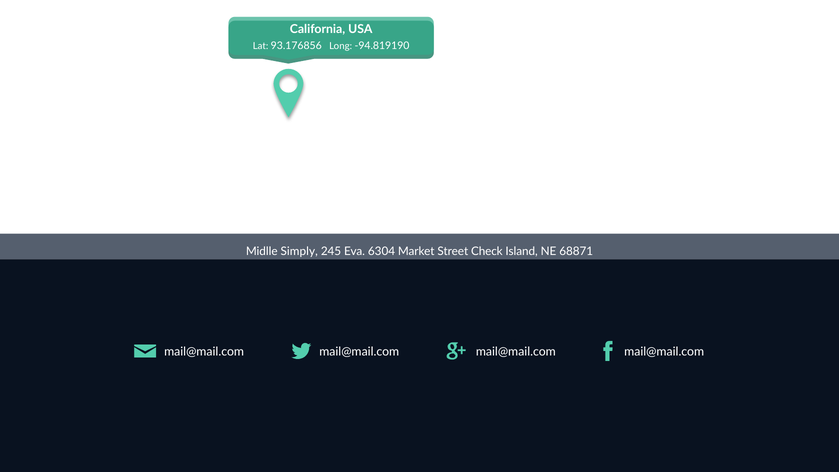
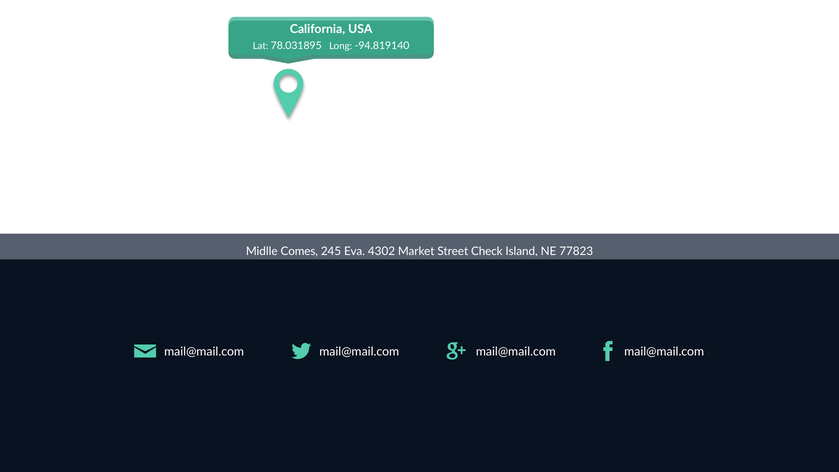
93.176856: 93.176856 -> 78.031895 (296, 46)
-94.819190: -94.819190 -> -94.819140 (382, 46)
Simply: Simply -> Comes (299, 251)
6304: 6304 -> 4302 (382, 251)
68871: 68871 -> 77823 (576, 251)
